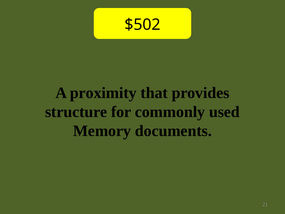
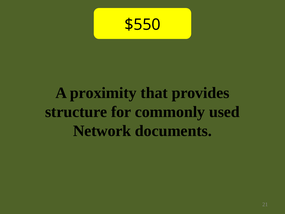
$502: $502 -> $550 (142, 25)
Memory: Memory -> Network (102, 131)
